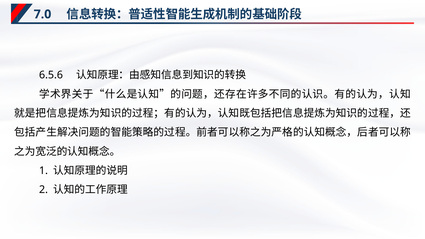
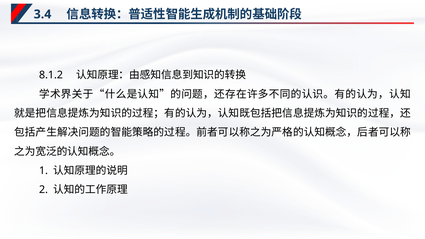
7.0: 7.0 -> 3.4 (42, 14)
6.5.6: 6.5.6 -> 8.1.2 (51, 75)
